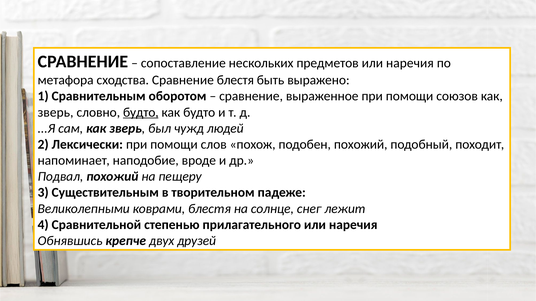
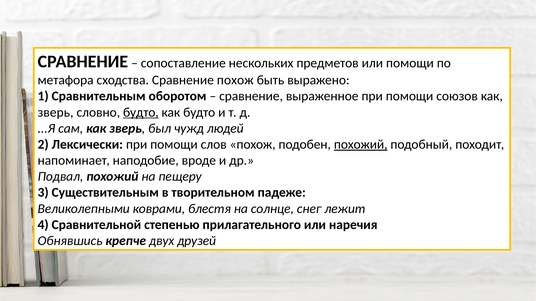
предметов или наречия: наречия -> помощи (410, 63)
Сравнение блестя: блестя -> похож (235, 80)
похожий underline: none -> present (361, 145)
